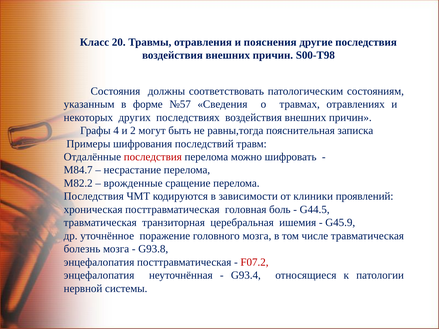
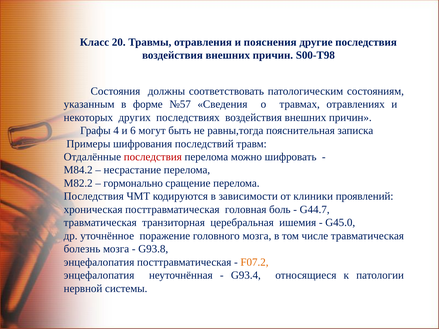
2: 2 -> 6 (133, 131)
М84.7: М84.7 -> М84.2 (78, 170)
врожденные: врожденные -> гормонально (133, 183)
G44.5: G44.5 -> G44.7 (315, 210)
G45.9: G45.9 -> G45.0 (340, 223)
F07.2 colour: red -> orange (254, 262)
